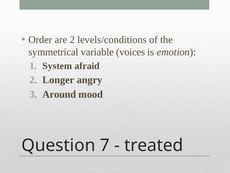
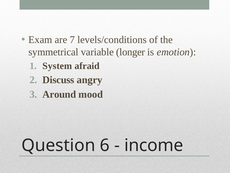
Order: Order -> Exam (40, 40)
are 2: 2 -> 7 (72, 40)
voices: voices -> longer (131, 52)
Longer: Longer -> Discuss (58, 80)
7: 7 -> 6 (105, 145)
treated: treated -> income (154, 145)
